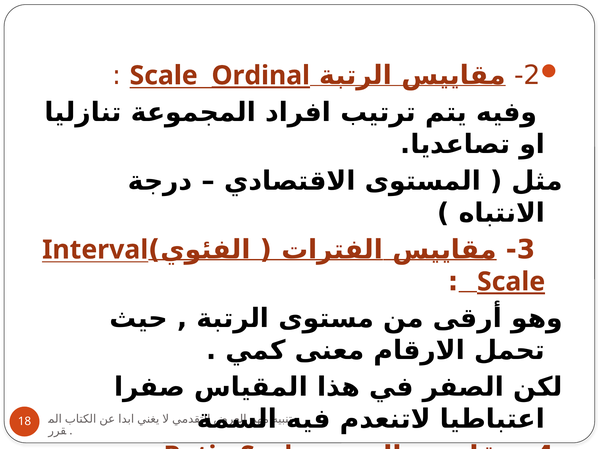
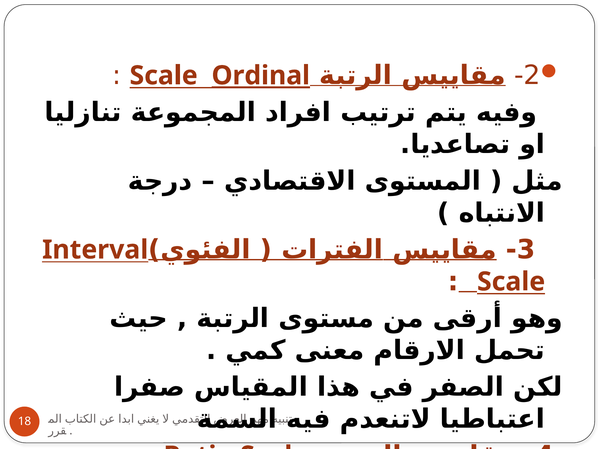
Scale underline: present -> none (511, 282)
